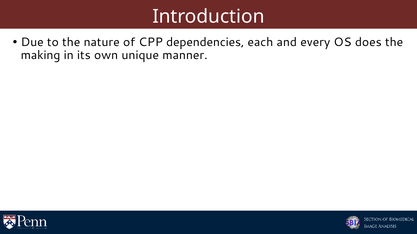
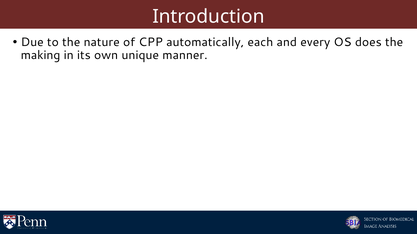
dependencies: dependencies -> automatically (205, 42)
